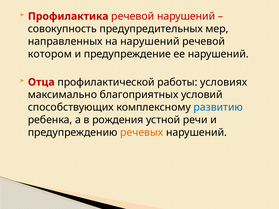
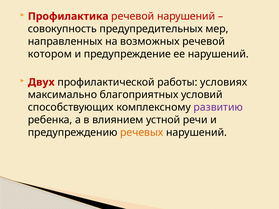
на нарушений: нарушений -> возможных (150, 41)
Отца: Отца -> Двух (41, 82)
развитию colour: blue -> purple (218, 107)
рождения: рождения -> влиянием (118, 120)
